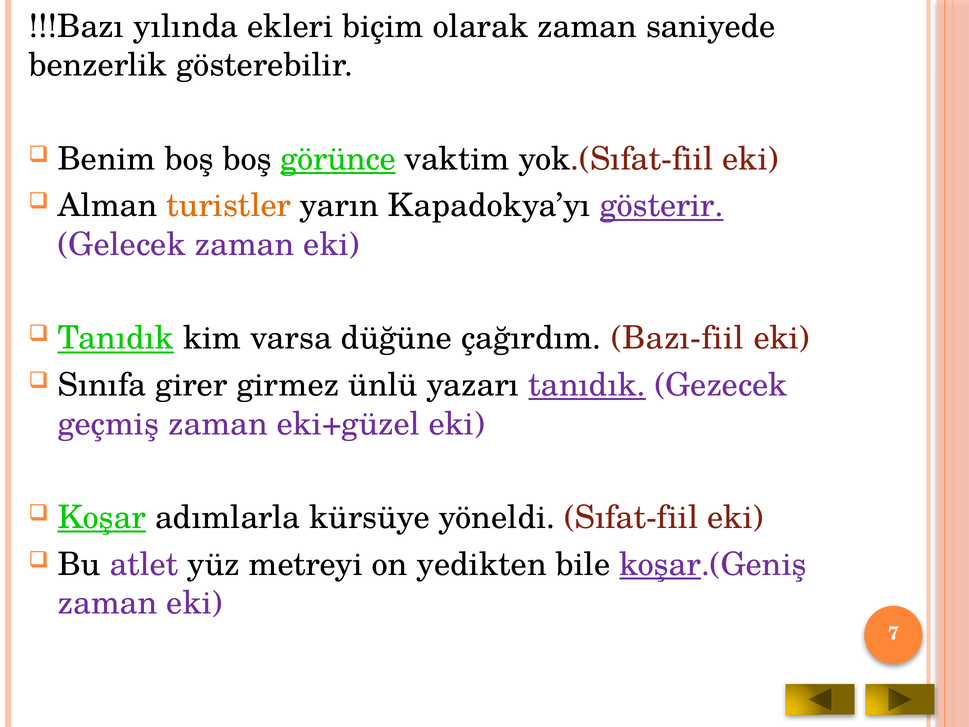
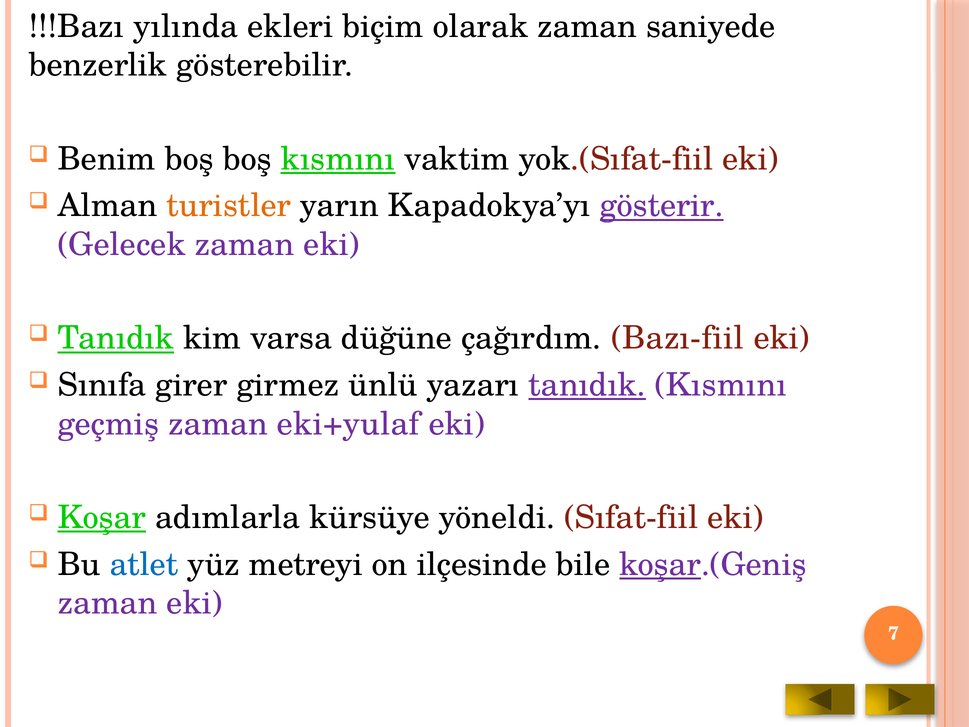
boş görünce: görünce -> kısmını (338, 159)
tanıdık Gezecek: Gezecek -> Kısmını (721, 385)
eki+güzel: eki+güzel -> eki+yulaf (348, 424)
atlet colour: purple -> blue (144, 564)
yedikten: yedikten -> ilçesinde (482, 564)
